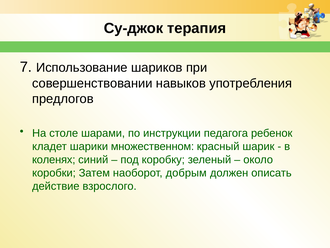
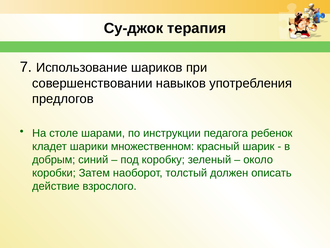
коленях: коленях -> добрым (54, 159)
добрым: добрым -> толстый (186, 173)
